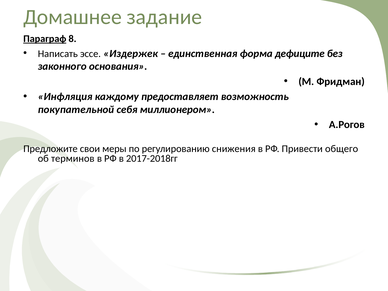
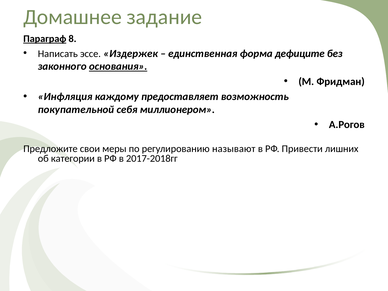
основания underline: none -> present (118, 66)
снижения: снижения -> называют (234, 149)
общего: общего -> лишних (342, 149)
терминов: терминов -> категории (73, 159)
